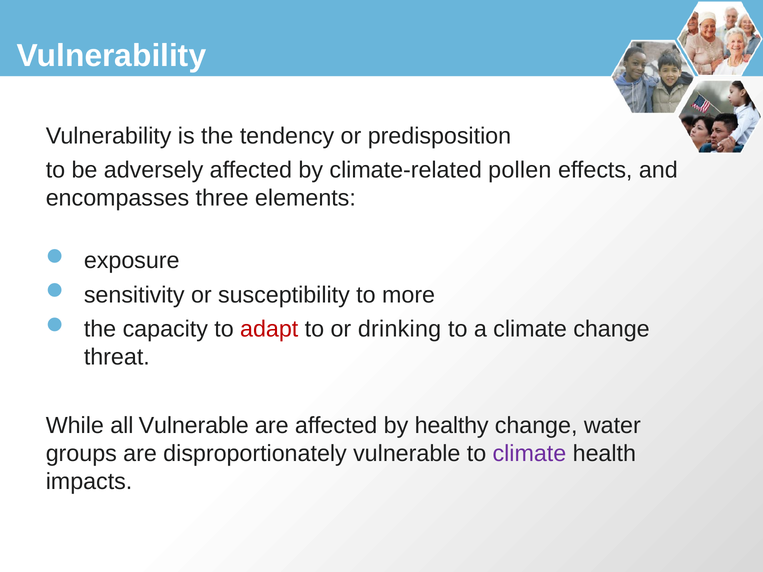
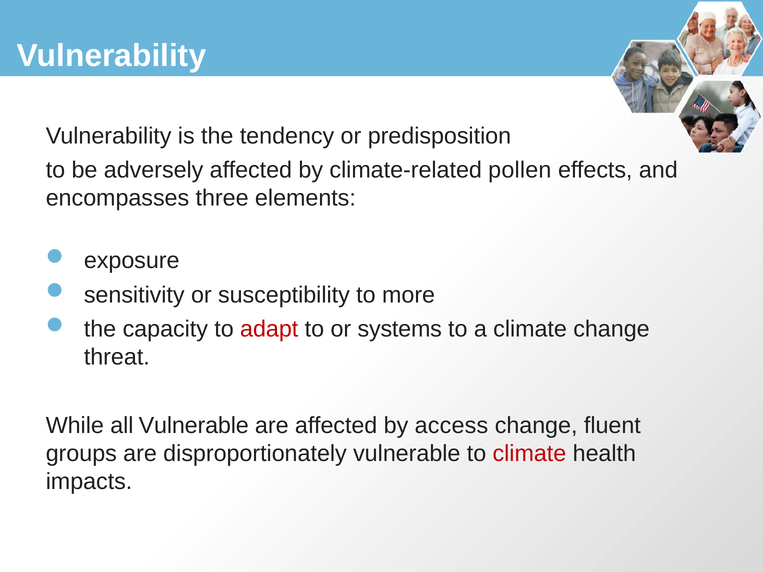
drinking: drinking -> systems (400, 329)
healthy: healthy -> access (451, 426)
water: water -> fluent (612, 426)
climate colour: purple -> red (529, 454)
